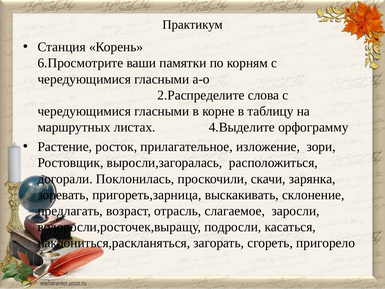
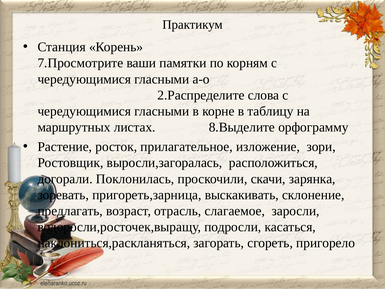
6.Просмотрите: 6.Просмотрите -> 7.Просмотрите (80, 63)
4.Выделите: 4.Выделите -> 8.Выделите (242, 127)
